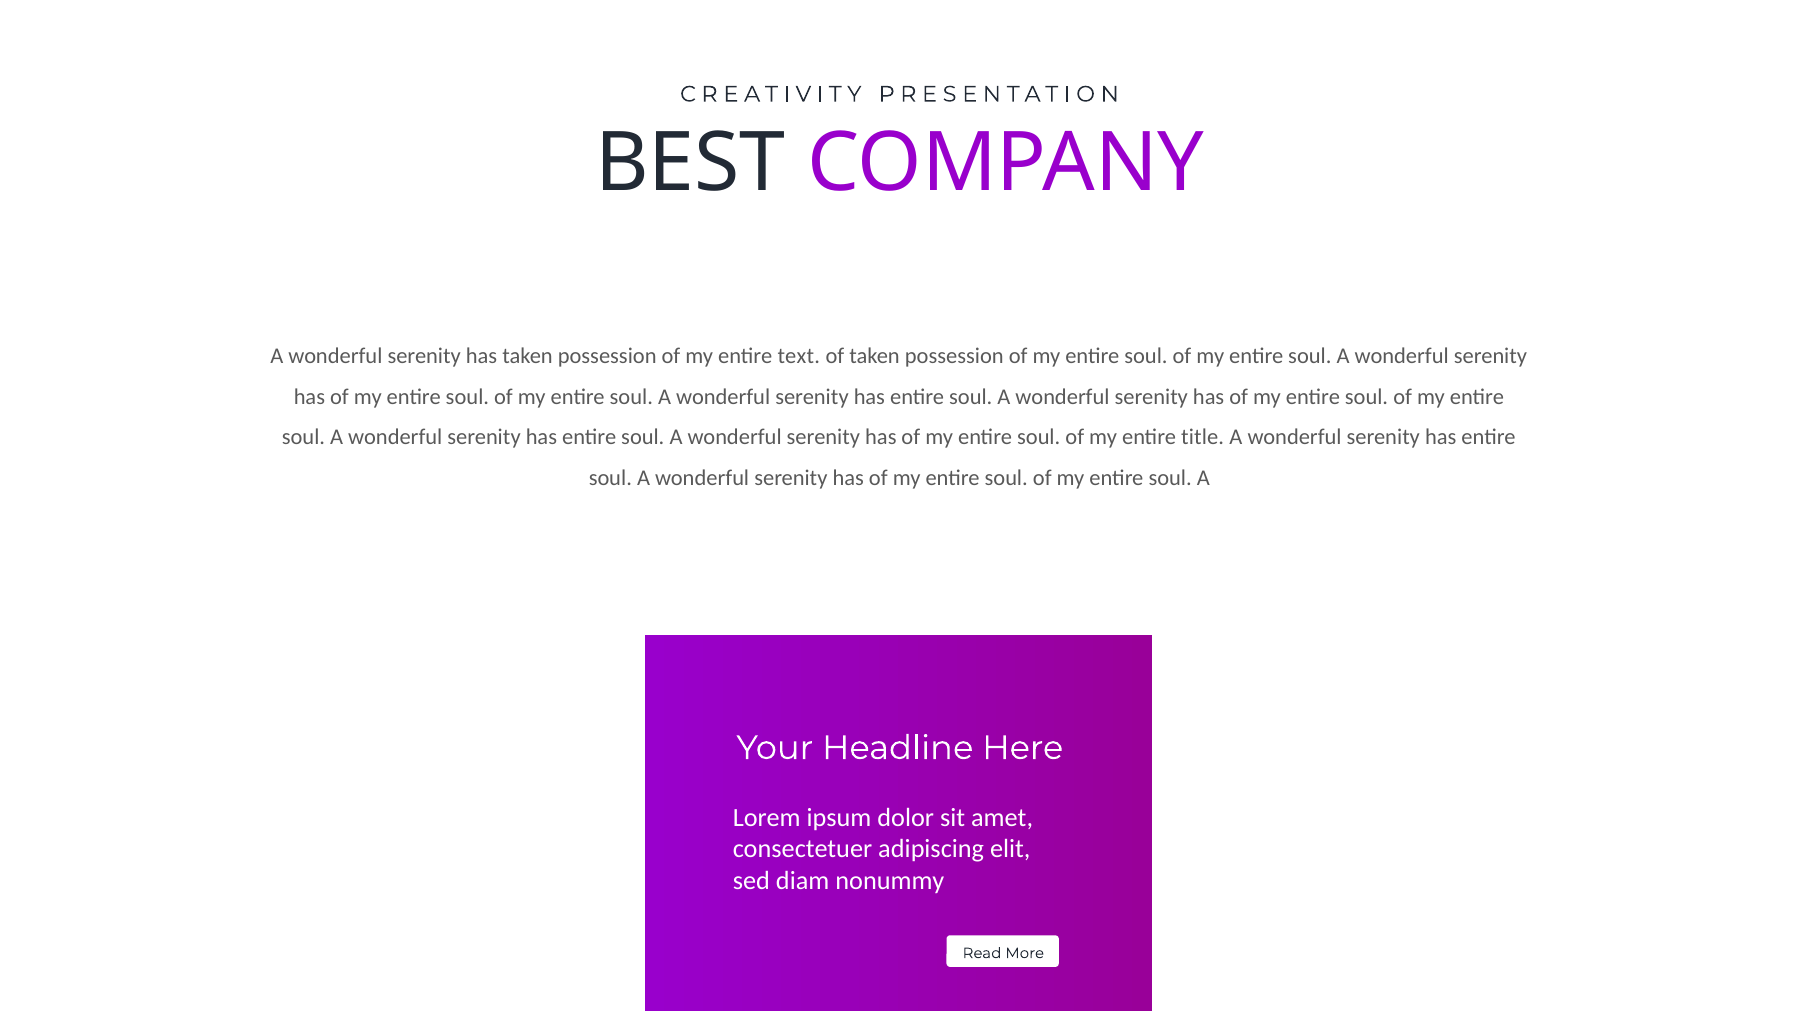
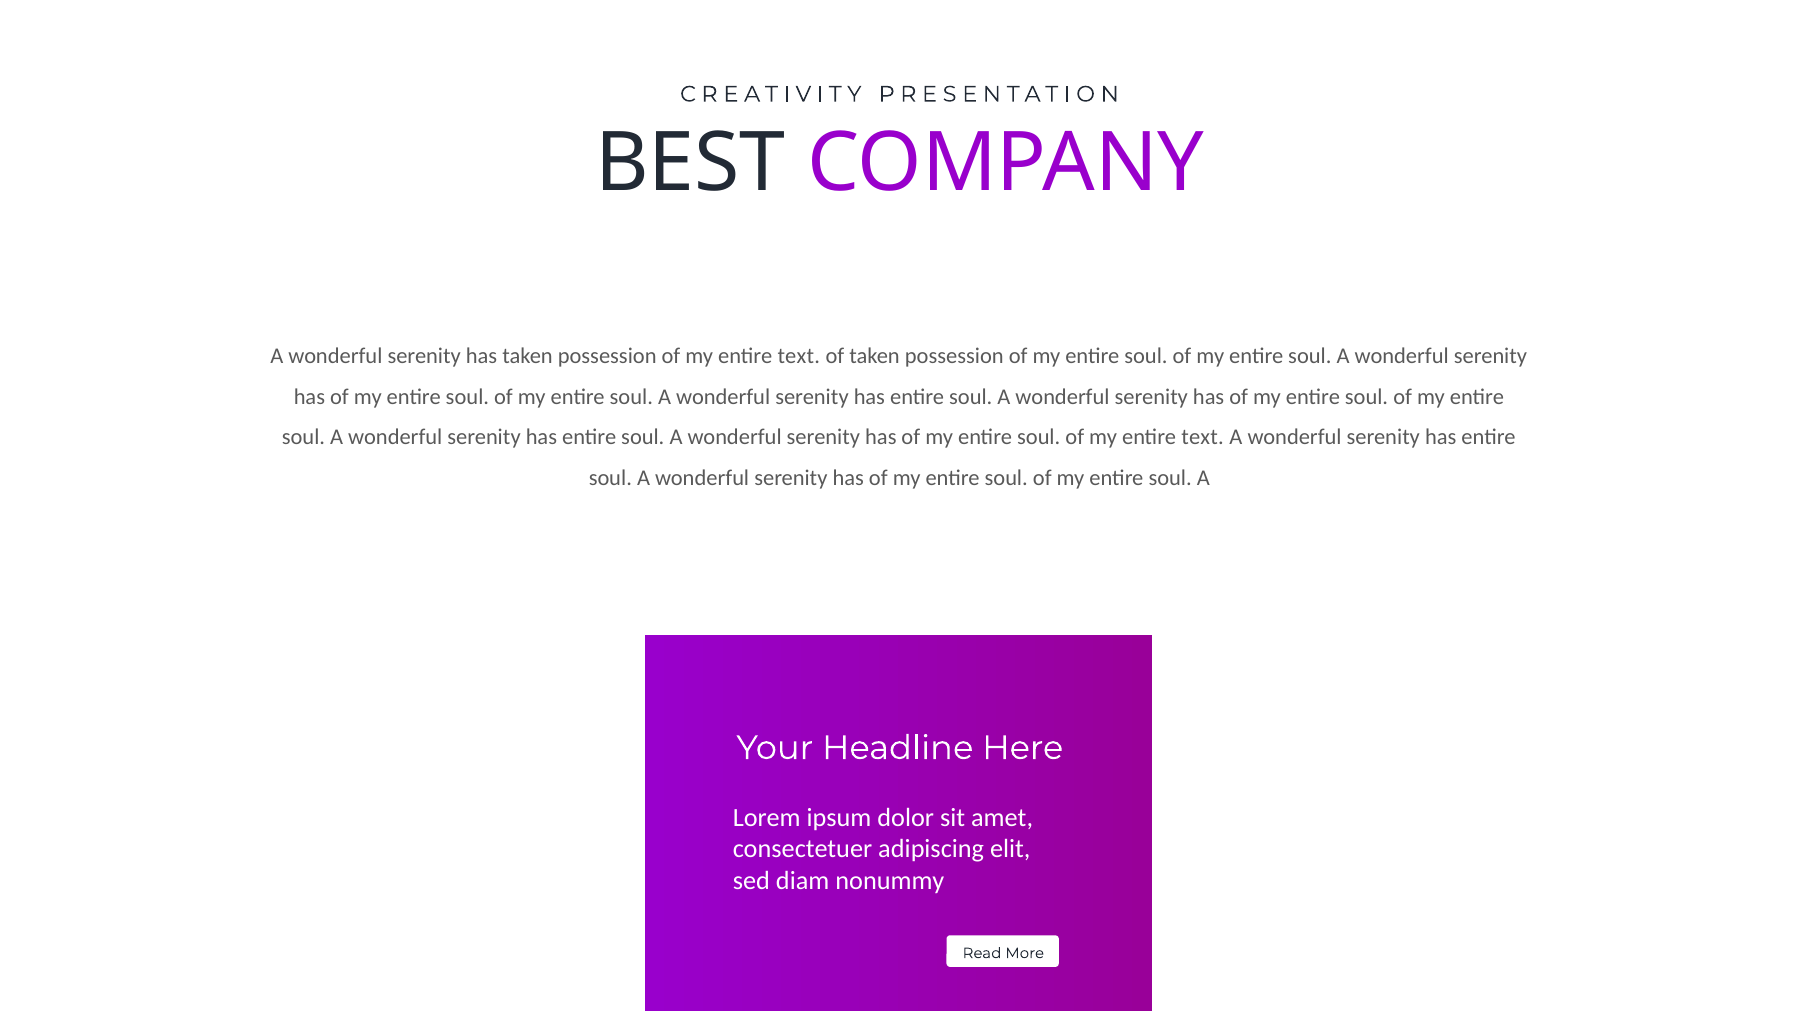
title: title -> text (1203, 437)
